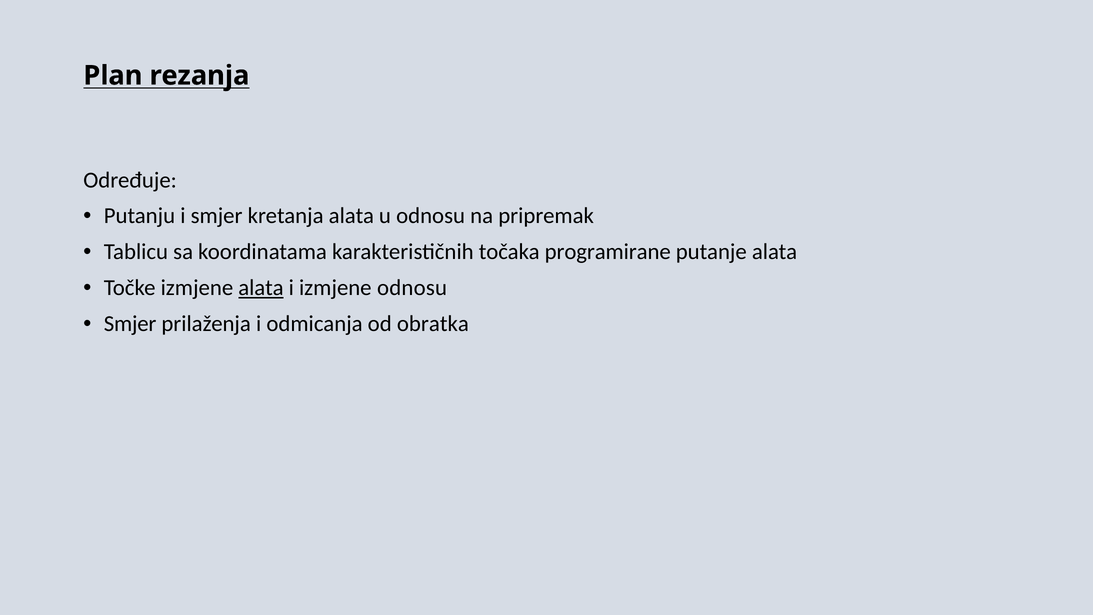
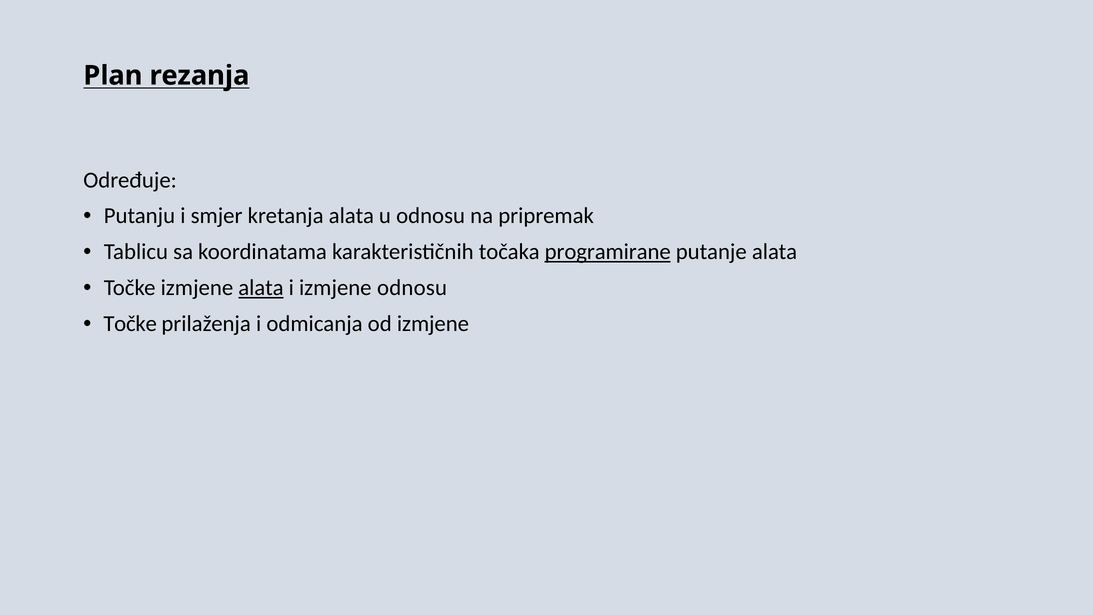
programirane underline: none -> present (608, 252)
Smjer: Smjer -> Točke (130, 324)
od obratka: obratka -> izmjene (433, 324)
